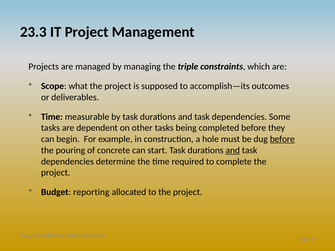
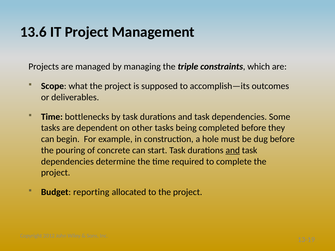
23.3: 23.3 -> 13.6 (33, 32)
measurable: measurable -> bottlenecks (87, 117)
before underline: present -> none (282, 139)
